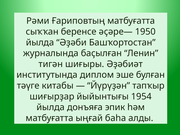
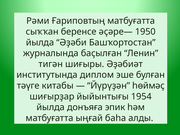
тапҡыр: тапҡыр -> hөймәҫ (148, 86)
